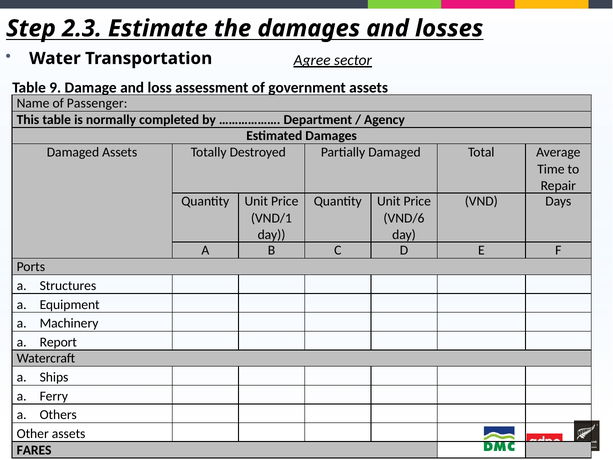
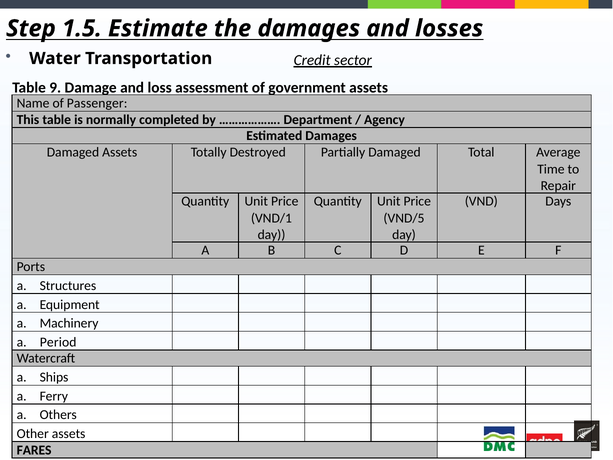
2.3: 2.3 -> 1.5 (82, 28)
Agree: Agree -> Credit (312, 60)
VND/6: VND/6 -> VND/5 (404, 218)
Report: Report -> Period (58, 342)
